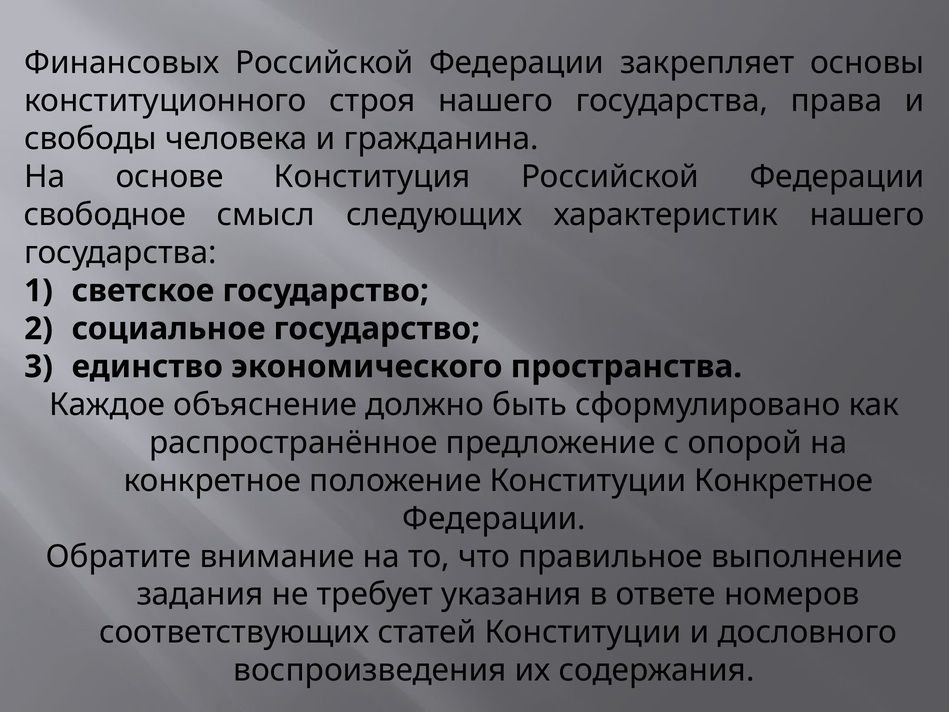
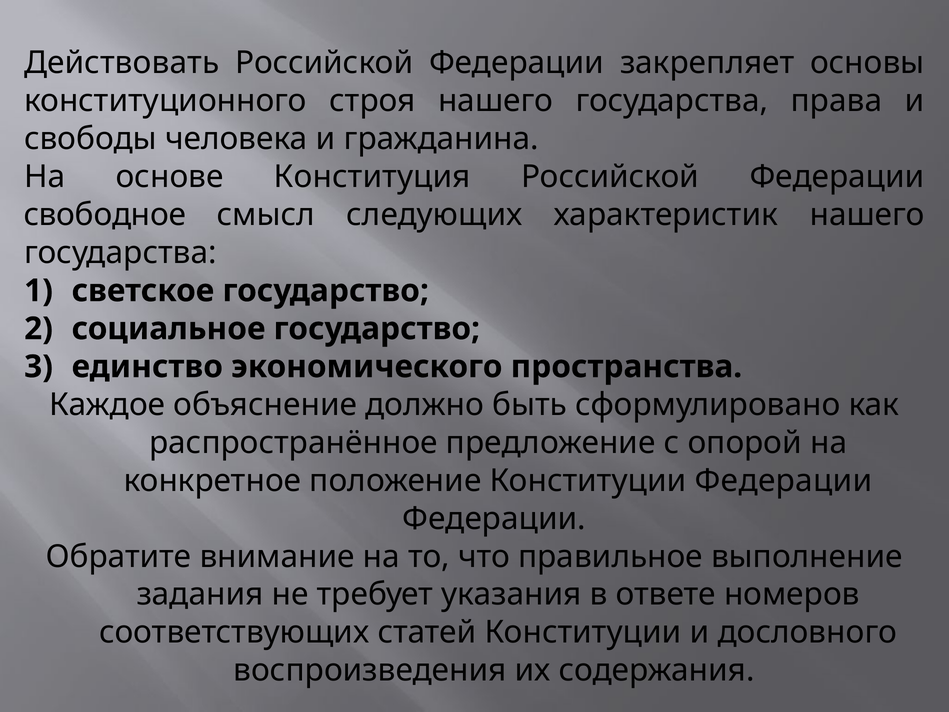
Финансовых: Финансовых -> Действовать (122, 63)
Конституции Конкретное: Конкретное -> Федерации (784, 480)
